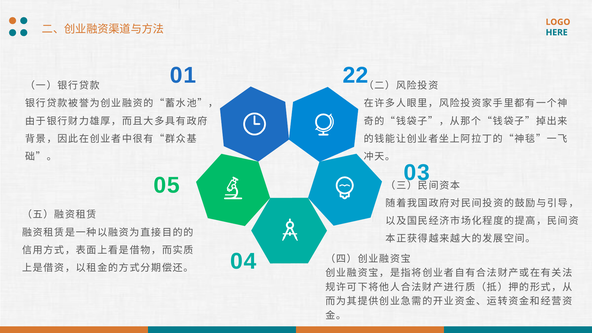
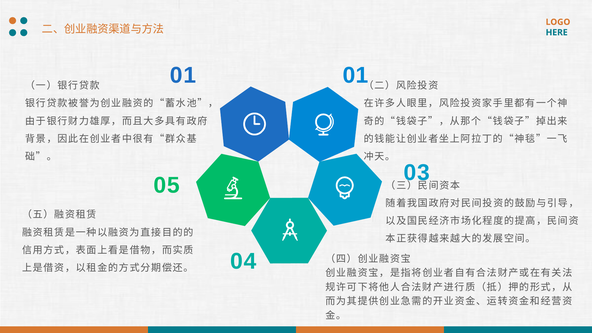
01 22: 22 -> 01 (355, 75)
